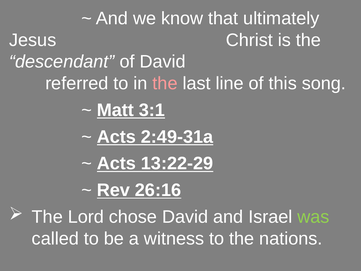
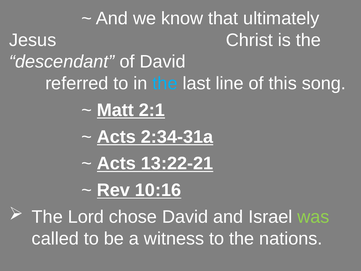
the colour: pink -> light blue (165, 83)
3:1: 3:1 -> 2:1 (152, 110)
2:49-31a: 2:49-31a -> 2:34-31a (177, 137)
13:22-29: 13:22-29 -> 13:22-21 (177, 163)
26:16: 26:16 -> 10:16 (158, 190)
